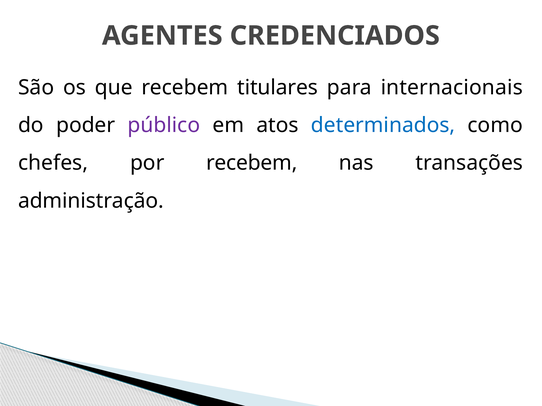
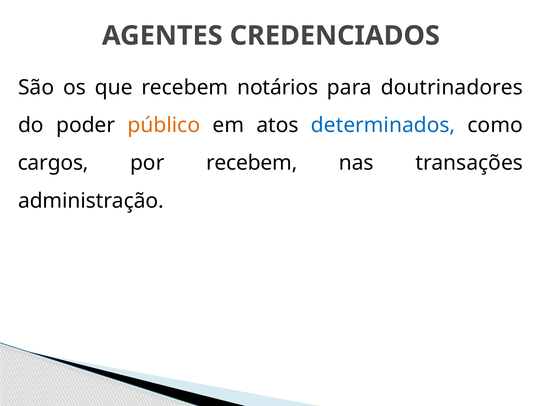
titulares: titulares -> notários (278, 88)
internacionais: internacionais -> doutrinadores (452, 88)
público colour: purple -> orange (164, 125)
chefes: chefes -> cargos (53, 163)
